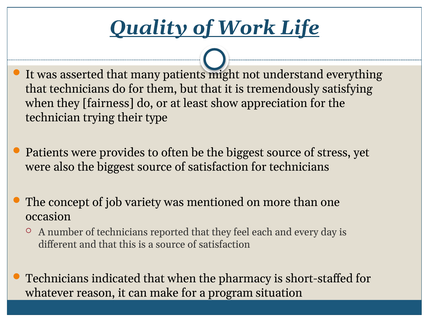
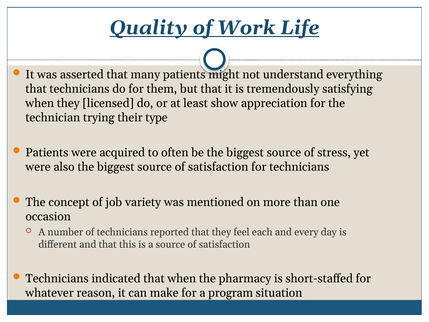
fairness: fairness -> licensed (108, 103)
provides: provides -> acquired (122, 153)
